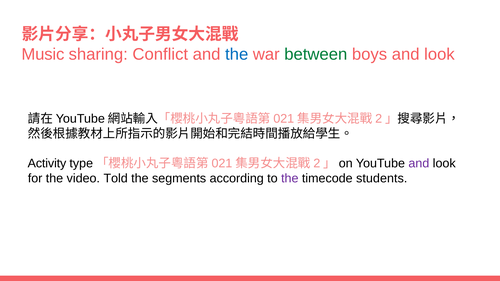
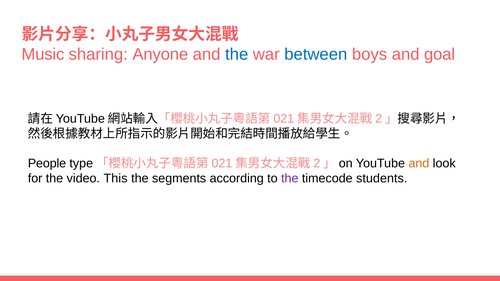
Conflict: Conflict -> Anyone (160, 54)
between colour: green -> blue (316, 54)
boys and look: look -> goal (440, 54)
Activity: Activity -> People (47, 164)
and colour: purple -> orange (419, 164)
Told: Told -> This (116, 179)
